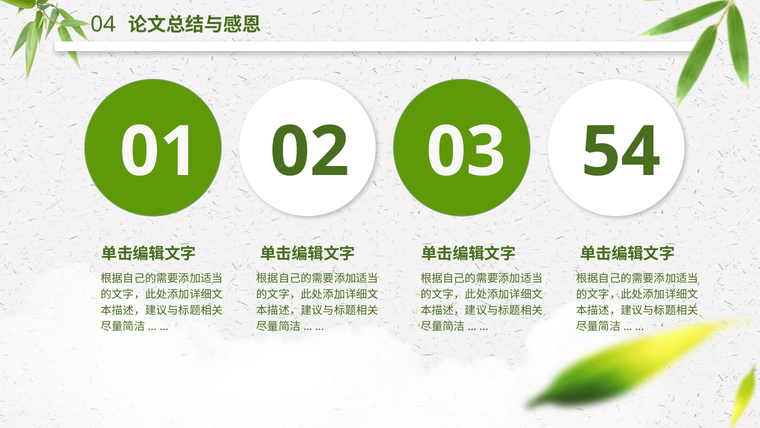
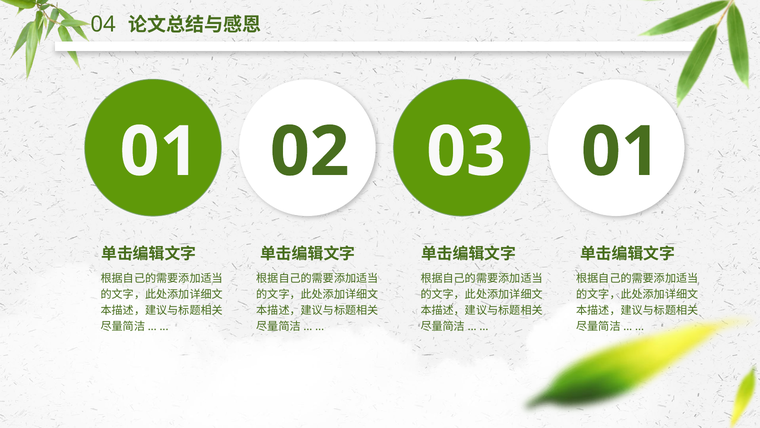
54: 54 -> 01 (621, 152)
